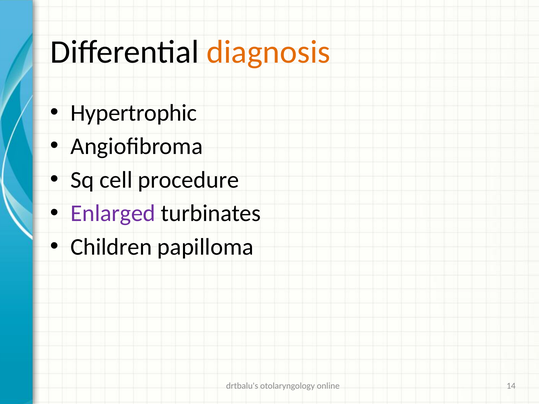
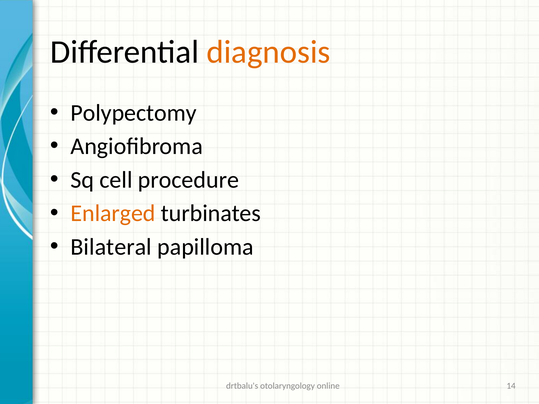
Hypertrophic: Hypertrophic -> Polypectomy (134, 113)
Enlarged colour: purple -> orange (113, 213)
Children: Children -> Bilateral (111, 247)
